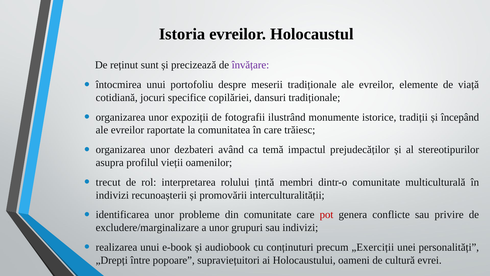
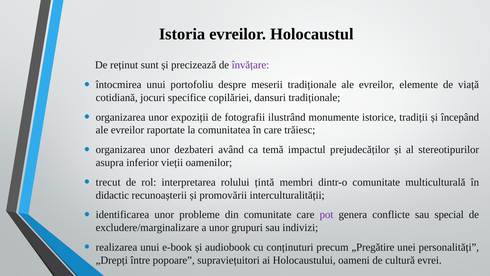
profilul: profilul -> inferior (142, 162)
indivizi: indivizi -> didactic (112, 195)
pot colour: red -> purple (327, 214)
privire: privire -> special (449, 214)
„Exerciții: „Exerciții -> „Pregătire (373, 247)
